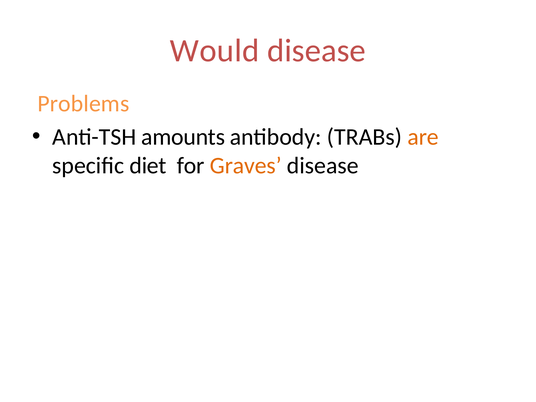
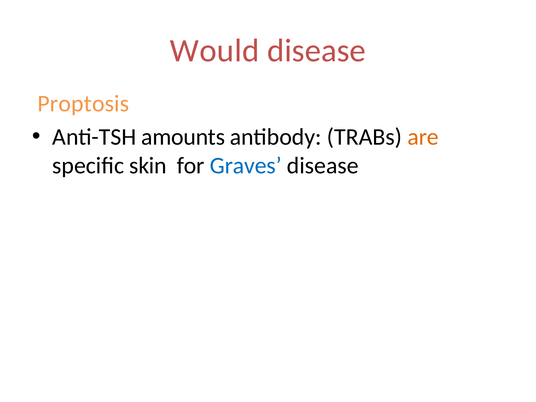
Problems: Problems -> Proptosis (83, 104)
diet: diet -> skin (148, 165)
Graves colour: orange -> blue (246, 165)
